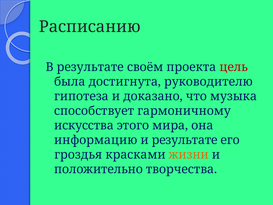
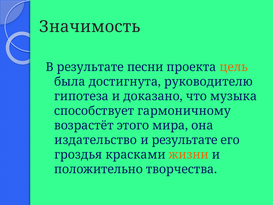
Расписанию: Расписанию -> Значимость (90, 27)
своём: своём -> песни (145, 67)
цель colour: red -> orange (234, 67)
искусства: искусства -> возрастёт (84, 125)
информацию: информацию -> издательство (96, 140)
